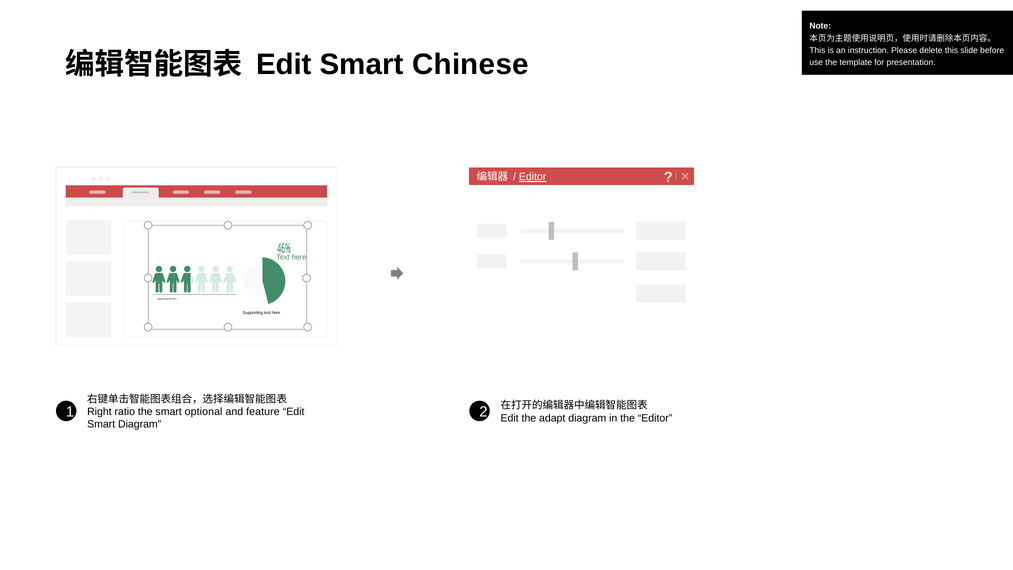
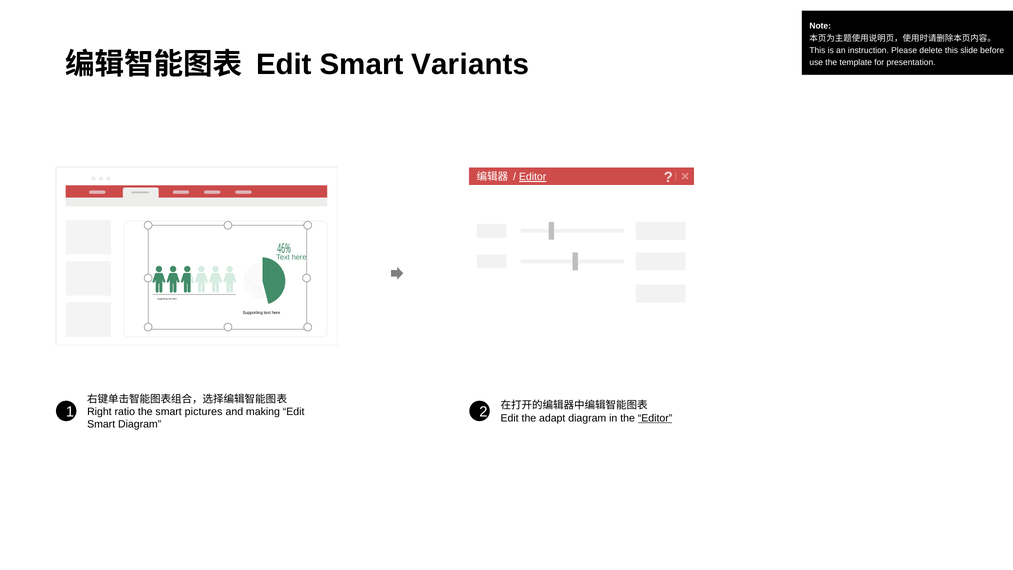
Chinese: Chinese -> Variants (470, 65)
optional: optional -> pictures (204, 412)
feature: feature -> making (263, 412)
Editor underline: none -> present (655, 418)
